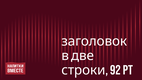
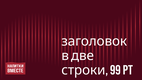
92: 92 -> 99 (115, 70)
